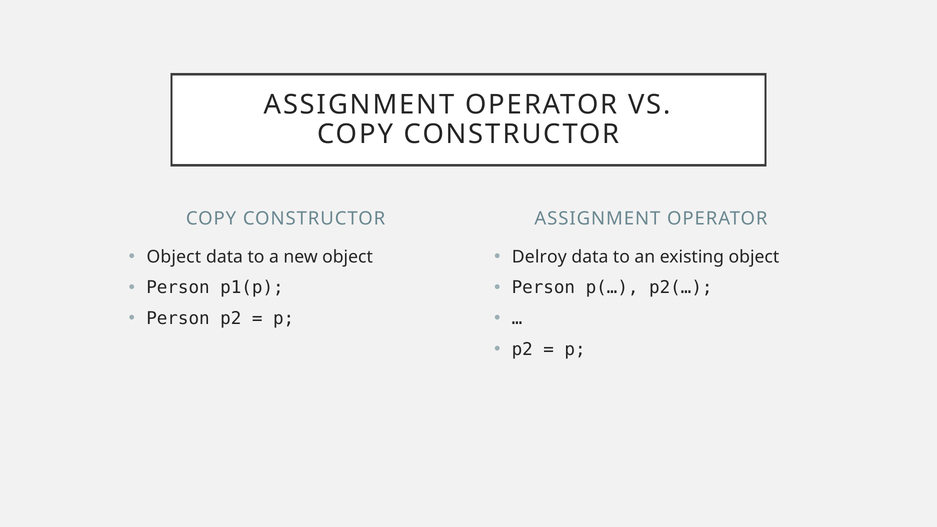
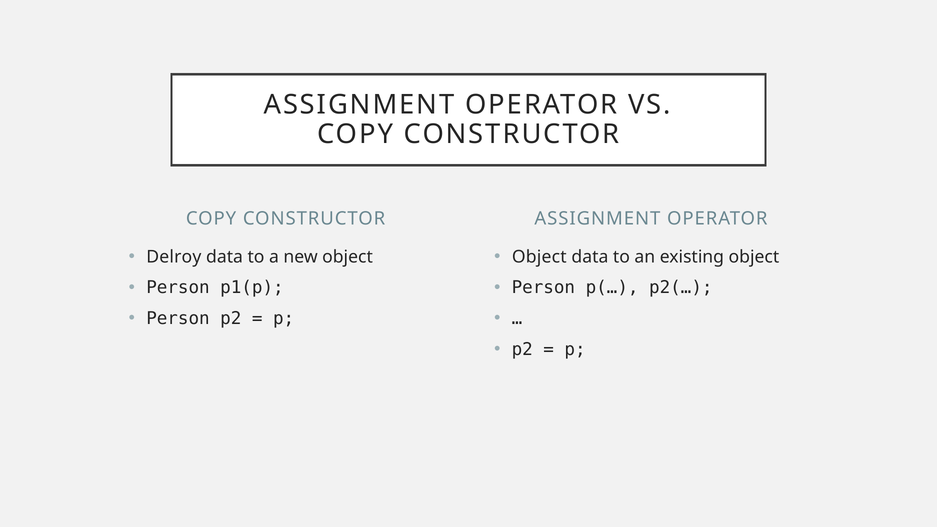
Object: Object -> Delroy (174, 257)
Delroy: Delroy -> Object (539, 257)
